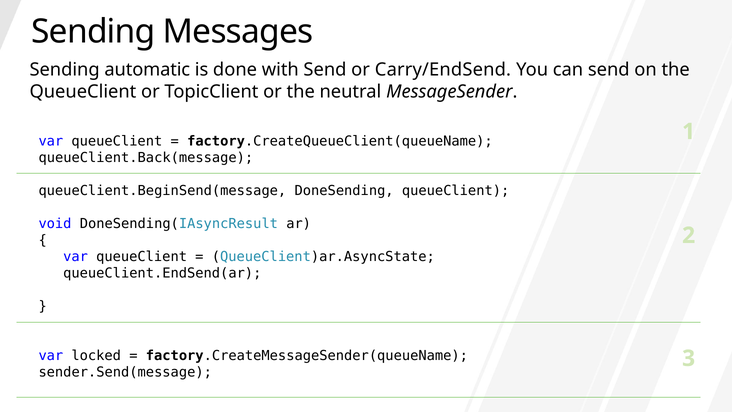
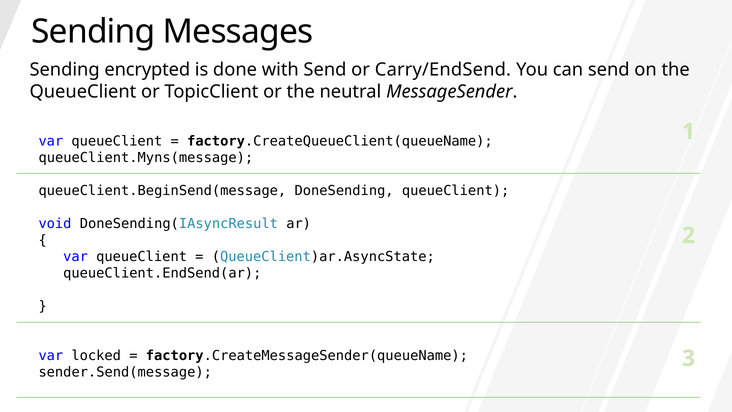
automatic: automatic -> encrypted (147, 70)
queueClient.Back(message: queueClient.Back(message -> queueClient.Myns(message (146, 158)
